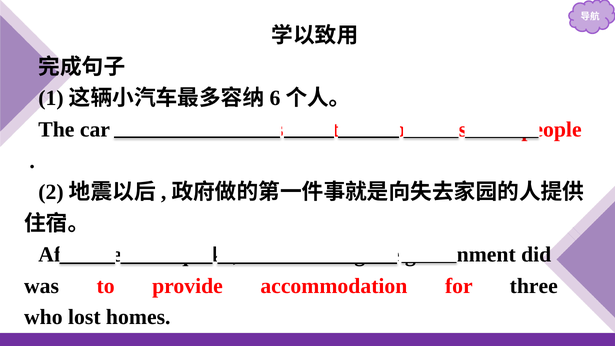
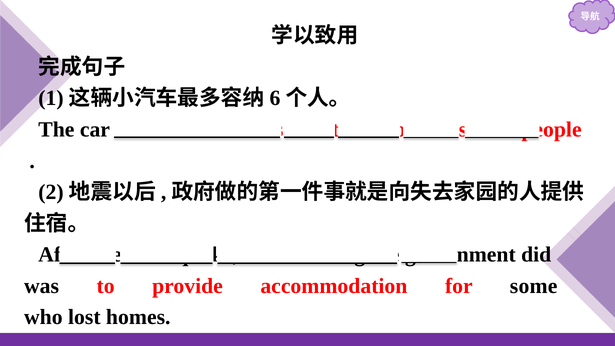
three: three -> some (534, 286)
